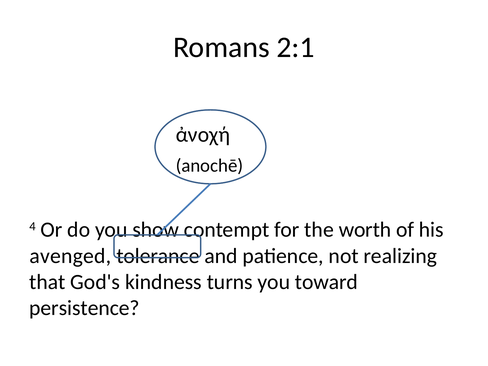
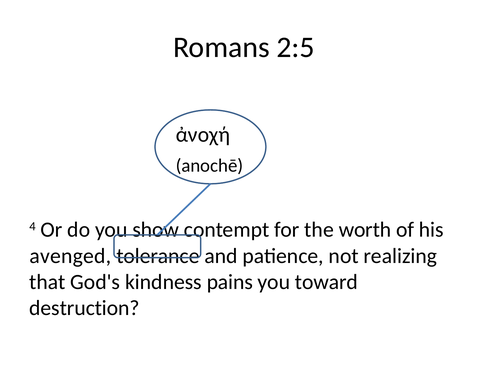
2:1: 2:1 -> 2:5 (296, 47)
turns: turns -> pains (230, 282)
persistence: persistence -> destruction (84, 308)
